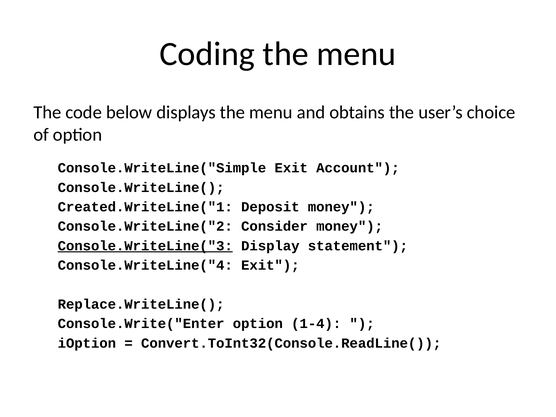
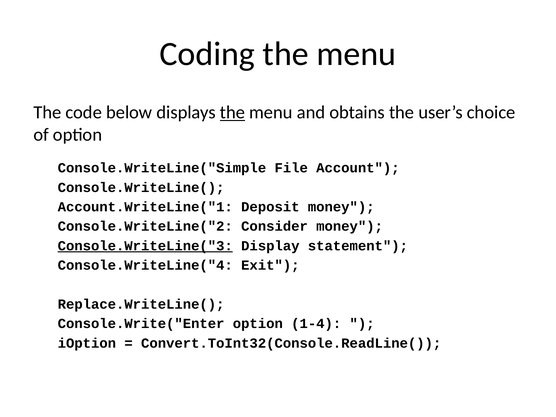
the underline: none -> present (232, 113)
Console.WriteLine("Simple Exit: Exit -> File (291, 168)
Created.WriteLine("1: Created.WriteLine("1 -> Account.WriteLine("1 (145, 207)
